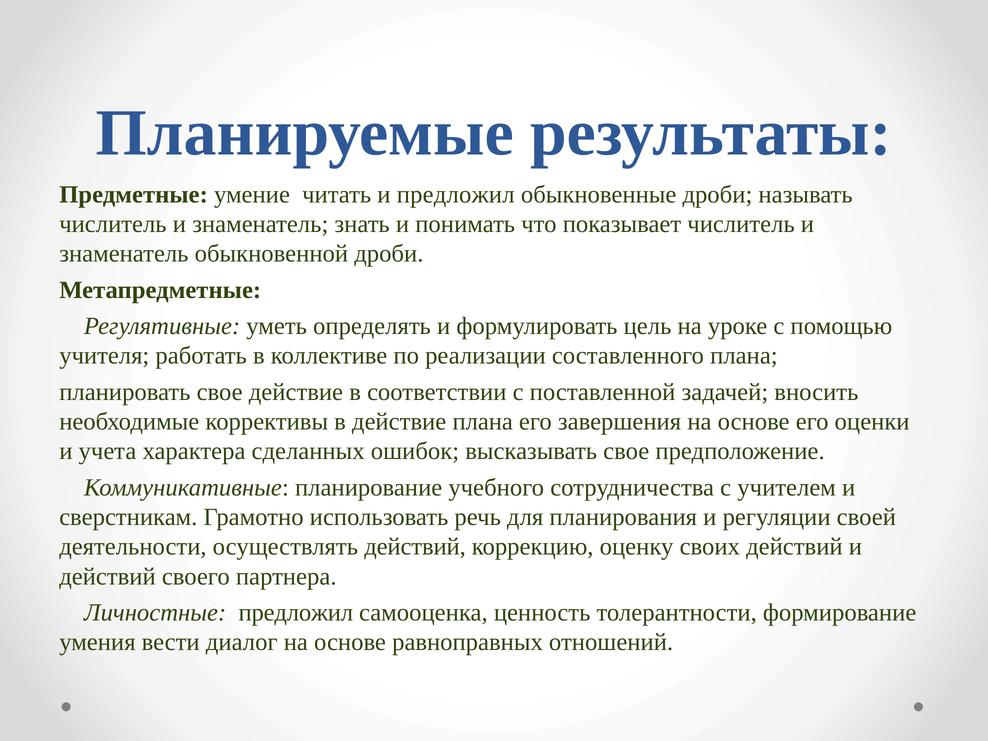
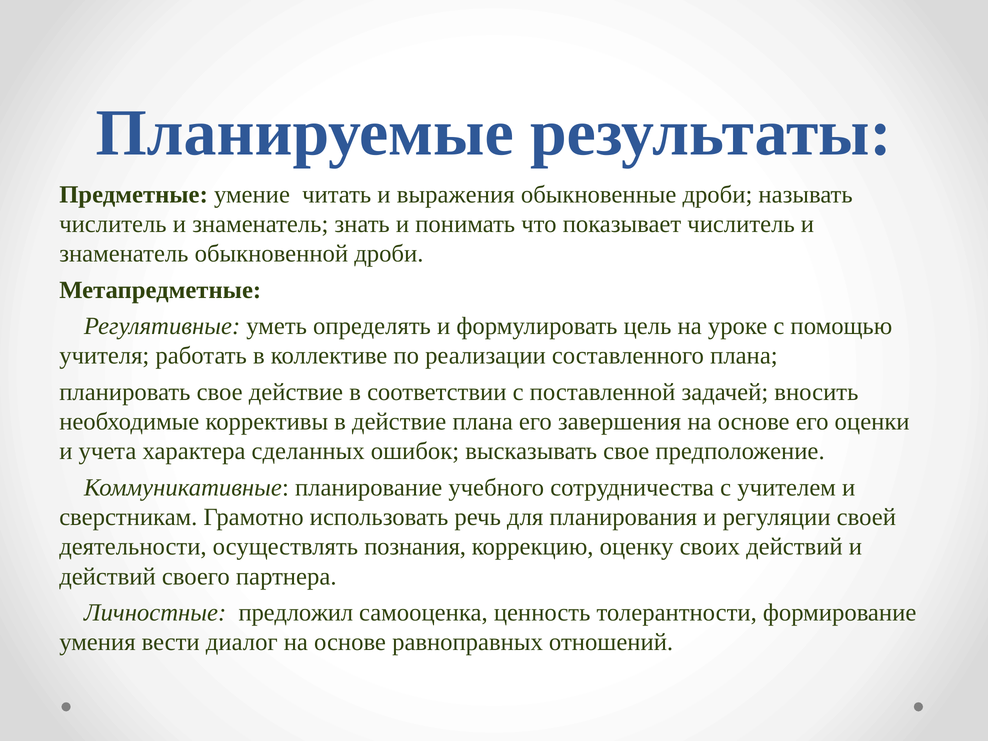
и предложил: предложил -> выражения (456, 194)
осуществлять действий: действий -> познания (415, 547)
